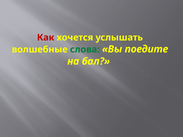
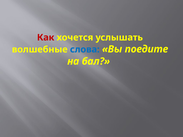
слова colour: green -> blue (85, 50)
